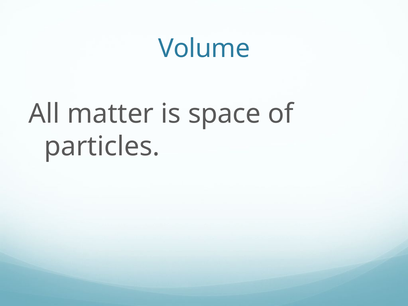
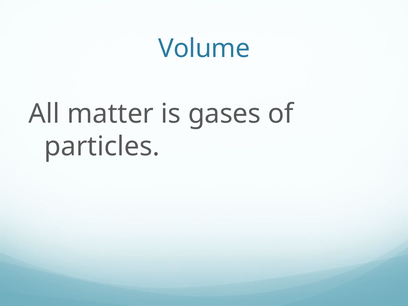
space: space -> gases (224, 114)
